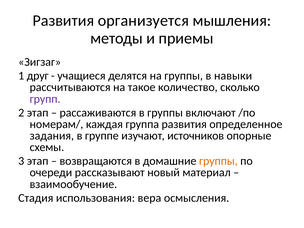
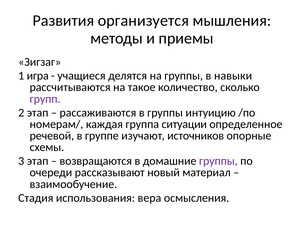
друг: друг -> игра (38, 76)
включают: включают -> интуицию (211, 113)
группа развития: развития -> ситуации (184, 124)
задания: задания -> речевой (52, 136)
группы colour: orange -> purple (218, 161)
